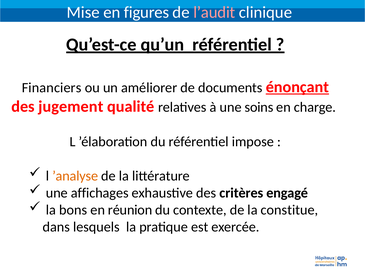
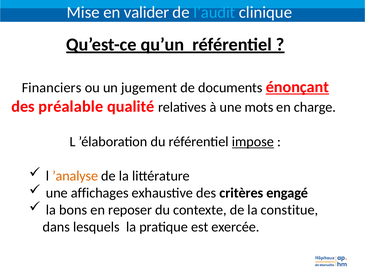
figures: figures -> valider (147, 12)
l’audit colour: pink -> light blue (214, 12)
améliorer: améliorer -> jugement (149, 88)
jugement: jugement -> préalable (71, 106)
soins: soins -> mots (259, 107)
impose underline: none -> present (253, 142)
réunion: réunion -> reposer (130, 210)
